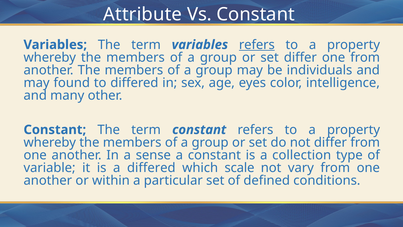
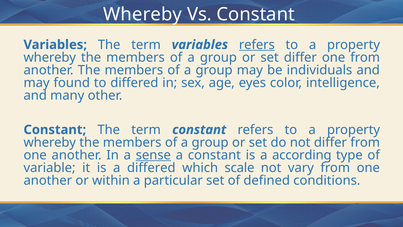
Attribute: Attribute -> Whereby (143, 14)
sense underline: none -> present (153, 155)
collection: collection -> according (302, 155)
